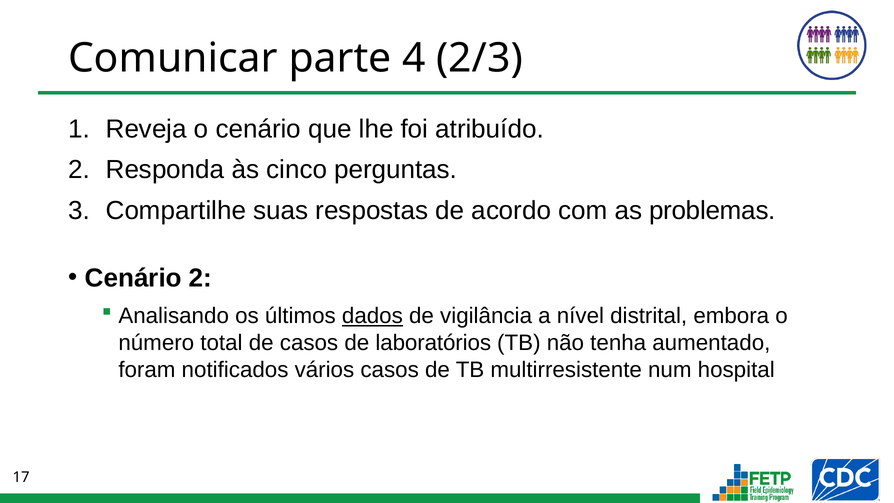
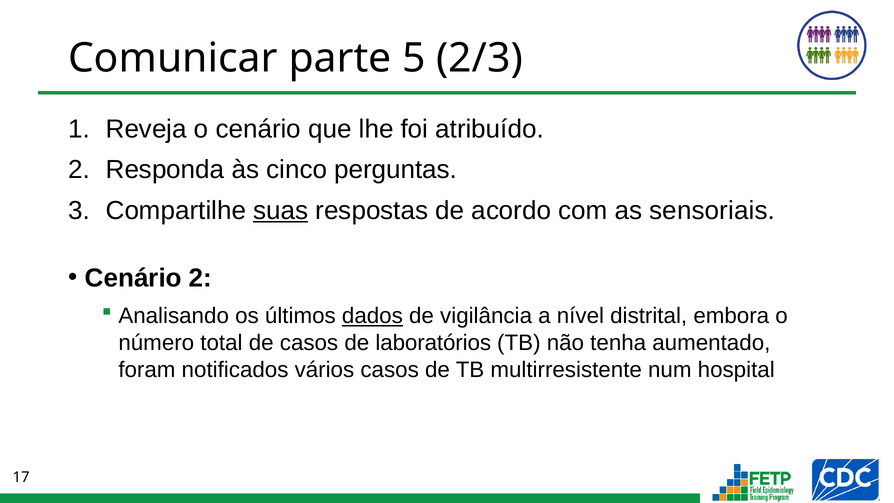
4: 4 -> 5 (414, 58)
suas underline: none -> present (281, 210)
problemas: problemas -> sensoriais (712, 210)
